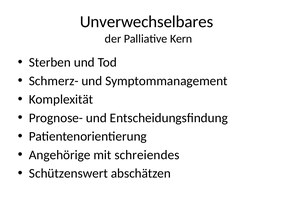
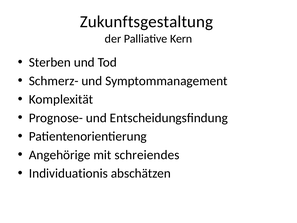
Unverwechselbares: Unverwechselbares -> Zukunftsgestaltung (146, 22)
Schützenswert: Schützenswert -> Individuationis (68, 173)
